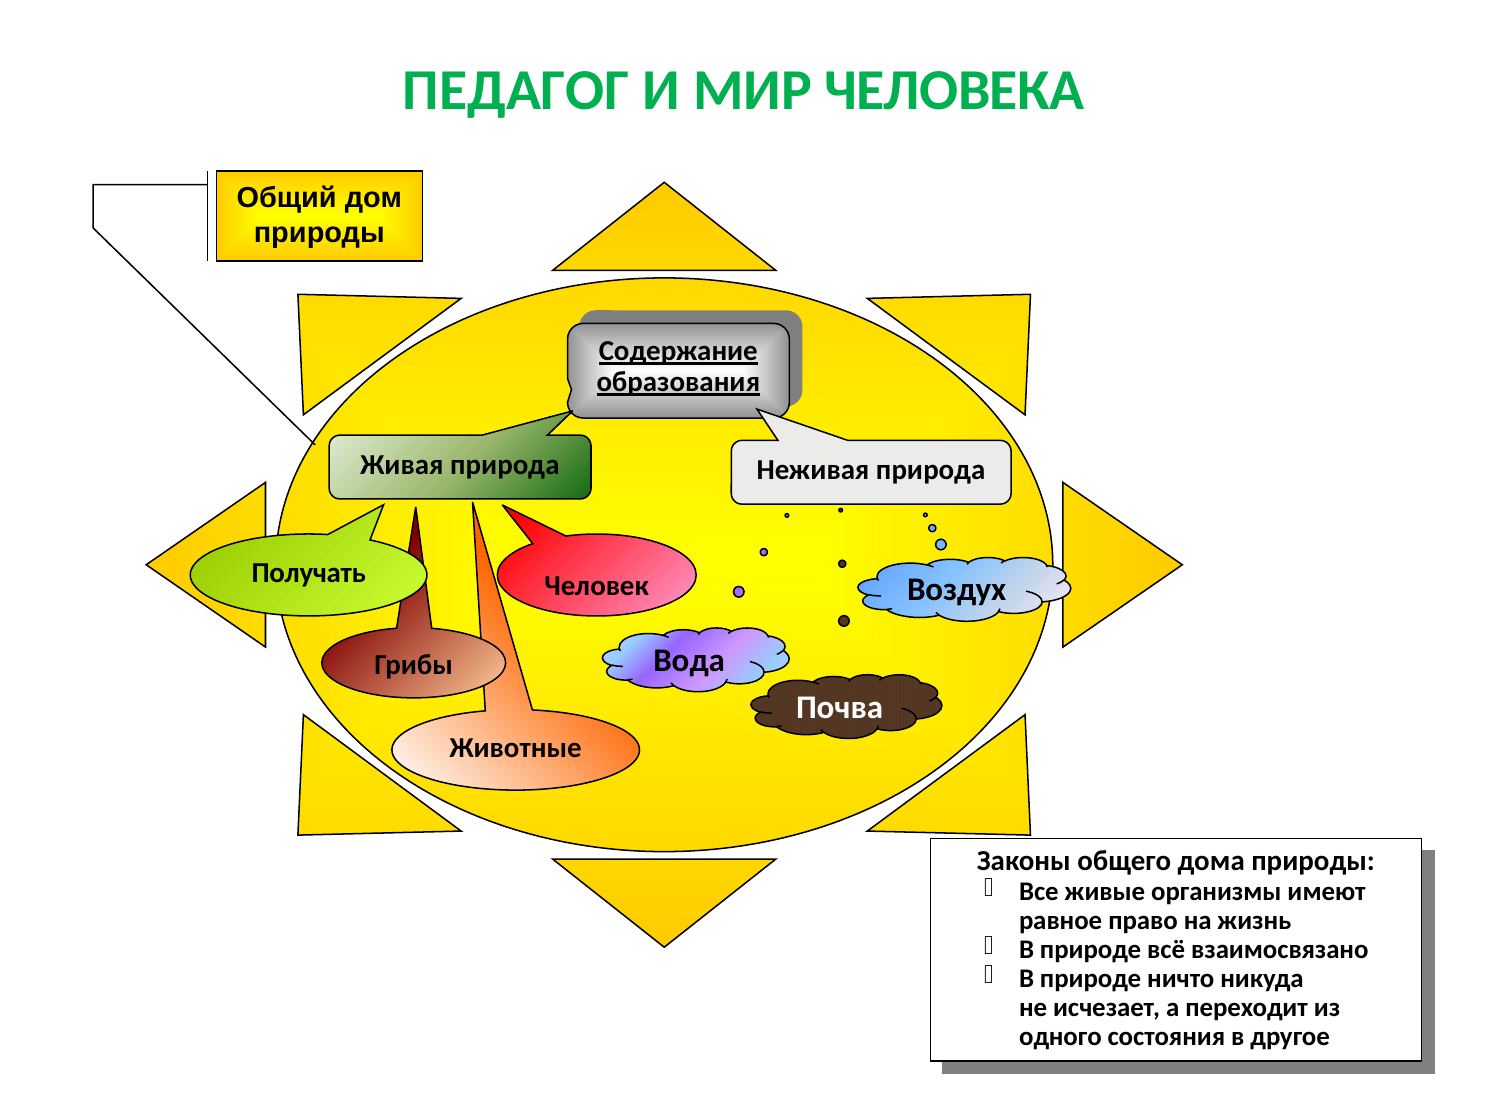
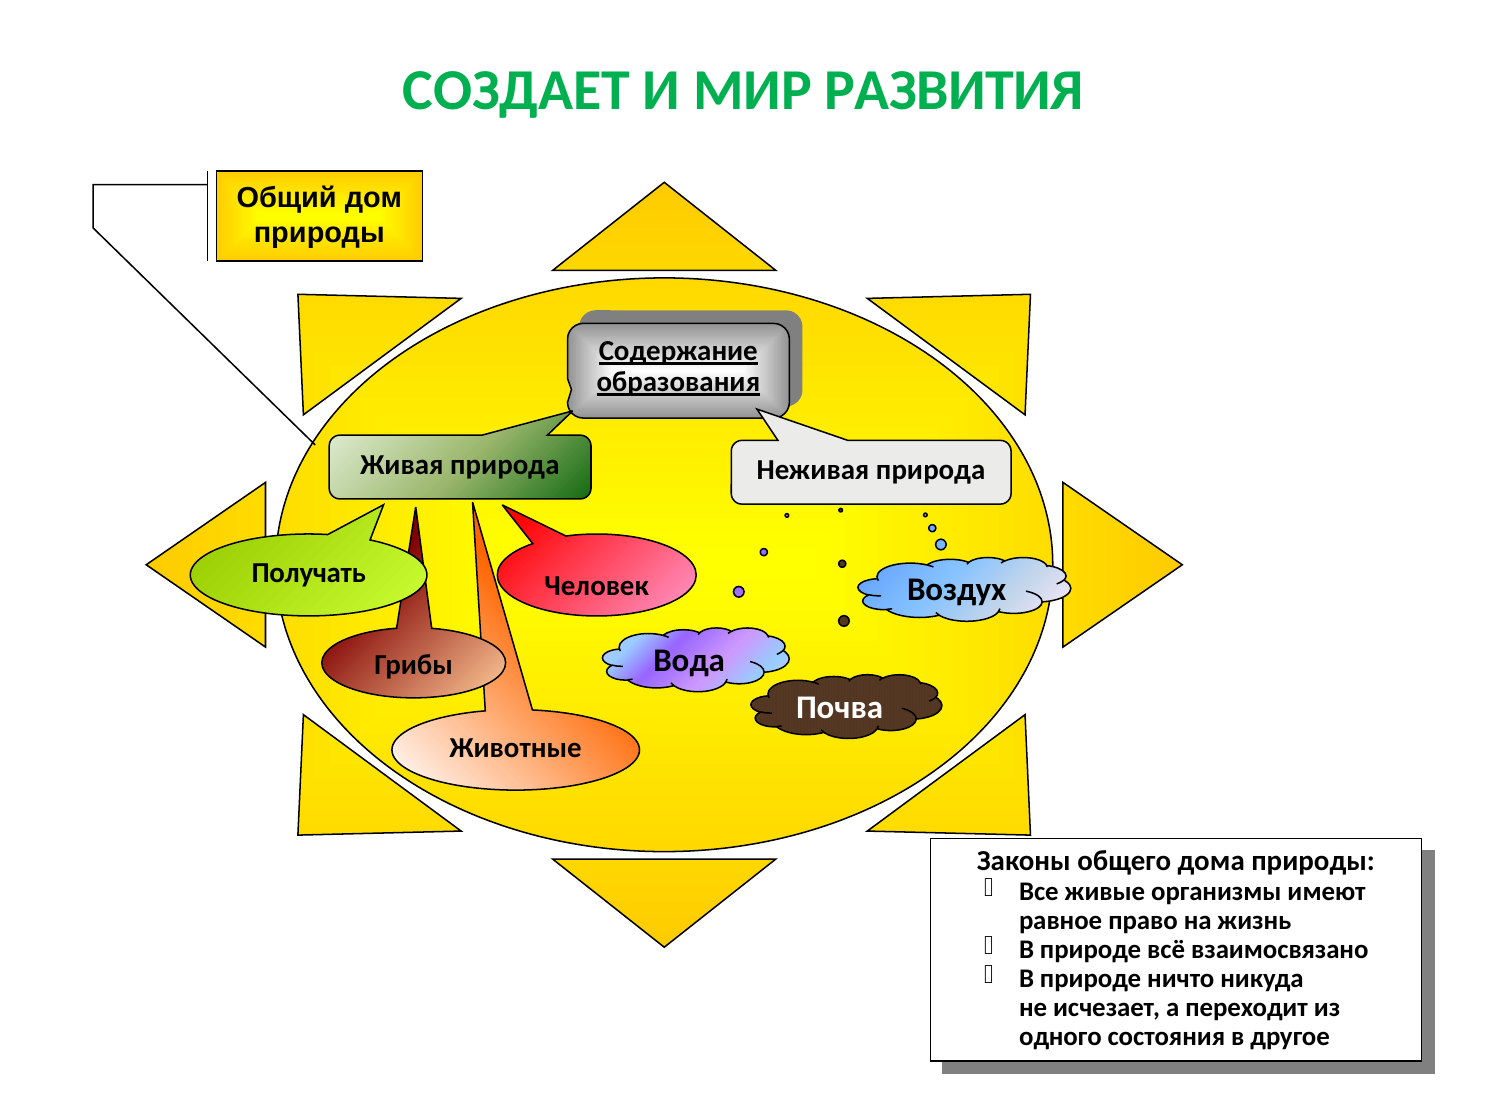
ПЕДАГОГ: ПЕДАГОГ -> СОЗДАЕТ (516, 91)
ЧЕЛОВЕКА: ЧЕЛОВЕКА -> РАЗВИТИЯ (954, 91)
